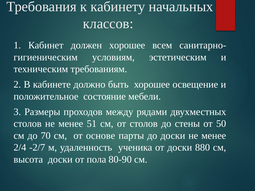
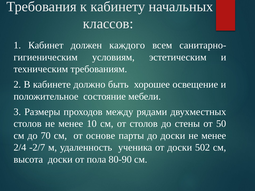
должен хорошее: хорошее -> каждого (127, 45)
51: 51 -> 10 (92, 124)
880: 880 -> 502 (203, 148)
